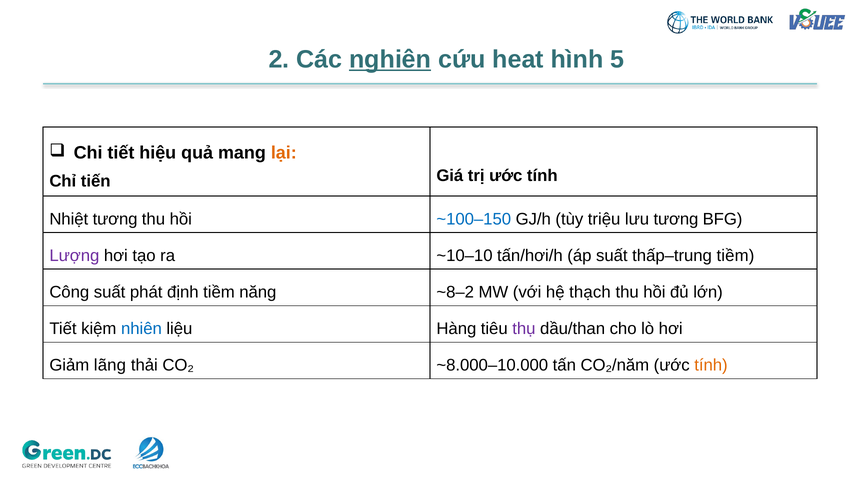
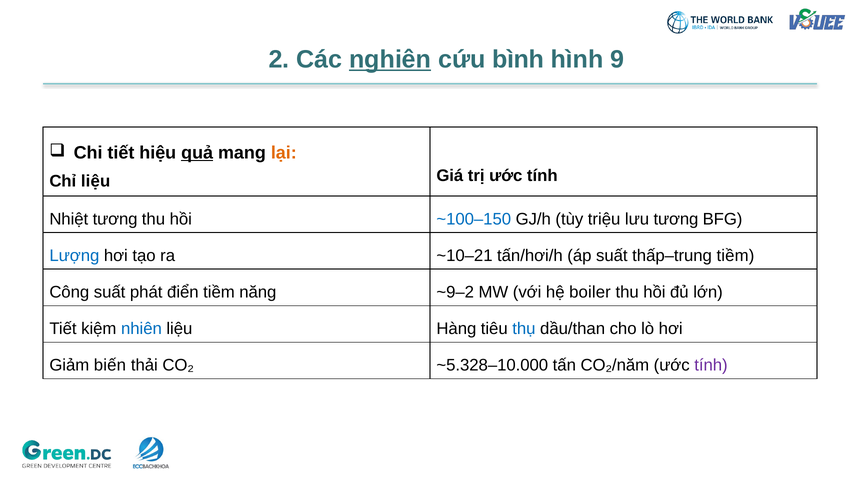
heat: heat -> bình (518, 59)
5: 5 -> 9 (617, 59)
quả underline: none -> present (197, 153)
Chỉ tiến: tiến -> liệu (96, 181)
Lượng colour: purple -> blue (74, 255)
~10–10: ~10–10 -> ~10–21 (465, 255)
định: định -> điển (183, 292)
~8–2: ~8–2 -> ~9–2 (455, 292)
thạch: thạch -> boiler (590, 292)
thụ colour: purple -> blue (524, 329)
lãng: lãng -> biến (110, 365)
~8.000–10.000: ~8.000–10.000 -> ~5.328–10.000 (492, 365)
tính colour: orange -> purple (711, 365)
